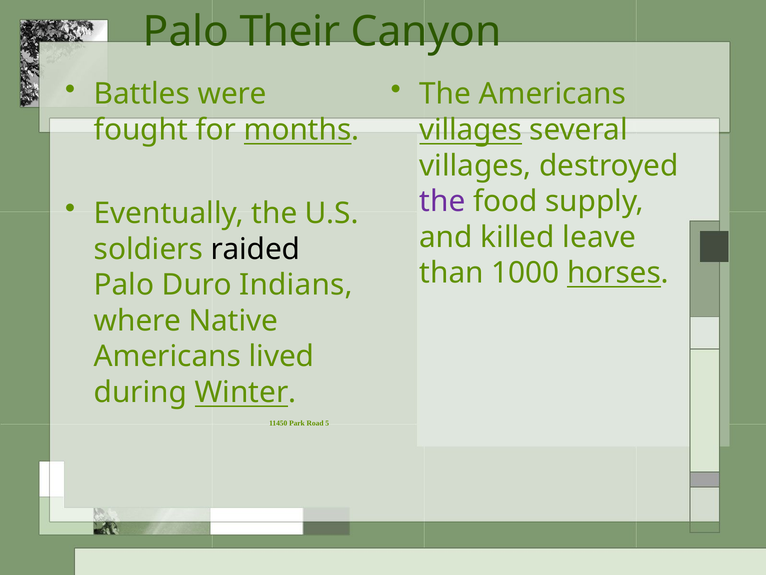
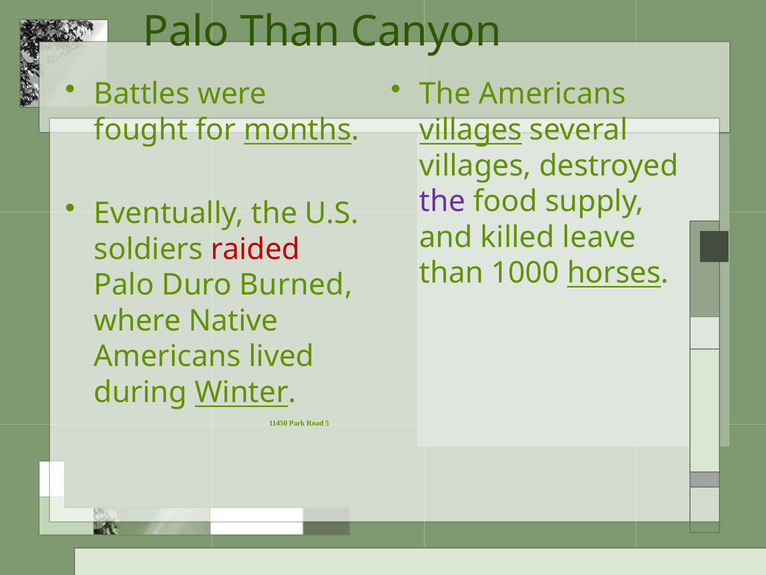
Palo Their: Their -> Than (290, 32)
raided colour: black -> red (255, 249)
Indians: Indians -> Burned (296, 285)
